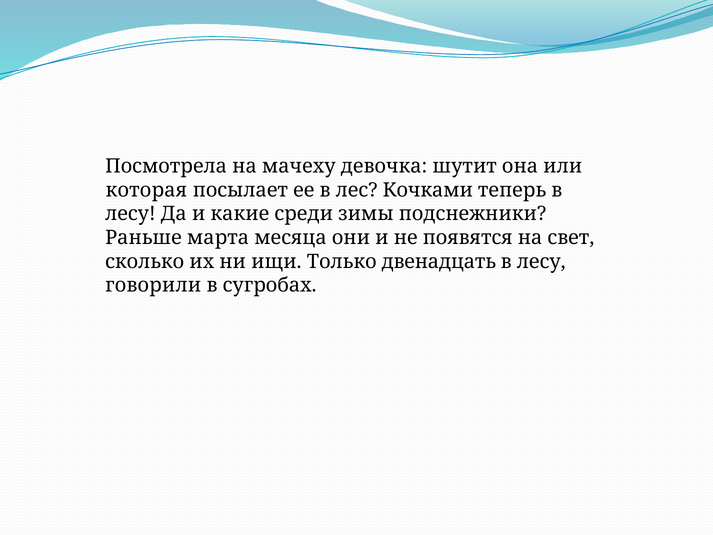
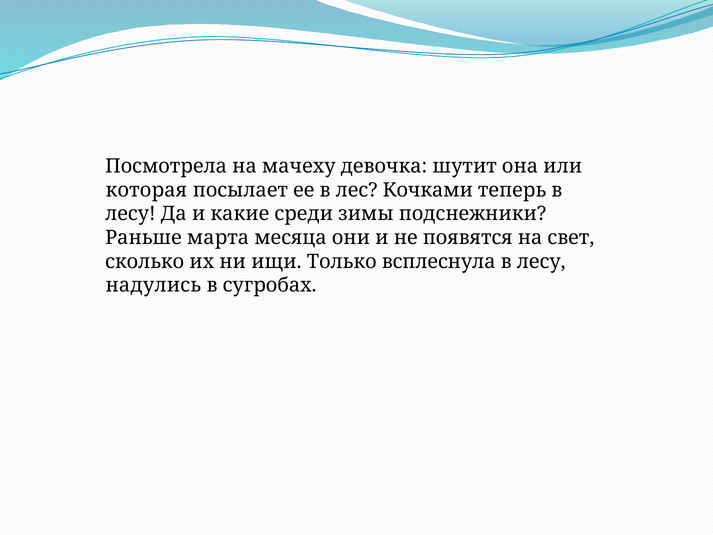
двенадцать: двенадцать -> всплеснула (439, 261)
говорили: говорили -> надулись (153, 285)
